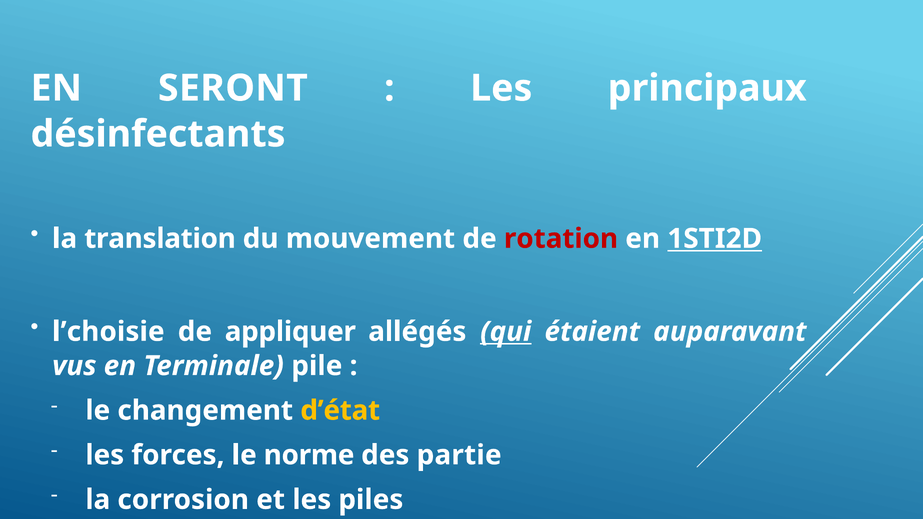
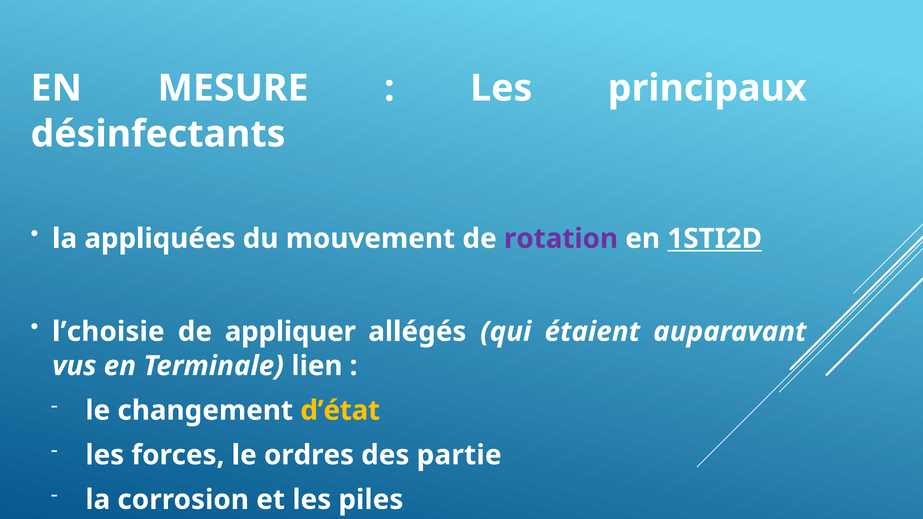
SERONT: SERONT -> MESURE (233, 88)
translation: translation -> appliquées (160, 239)
rotation colour: red -> purple (561, 239)
qui underline: present -> none (506, 332)
pile: pile -> lien (317, 366)
norme: norme -> ordres (309, 455)
